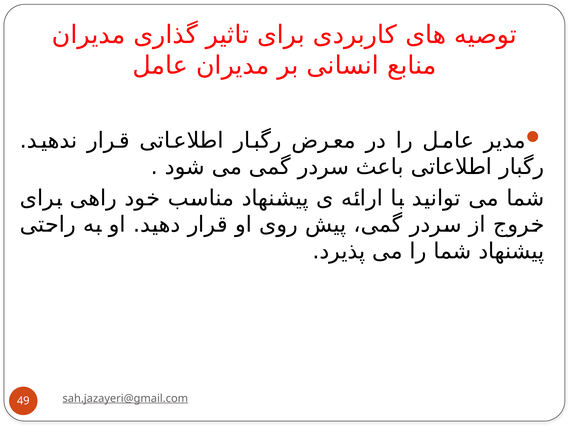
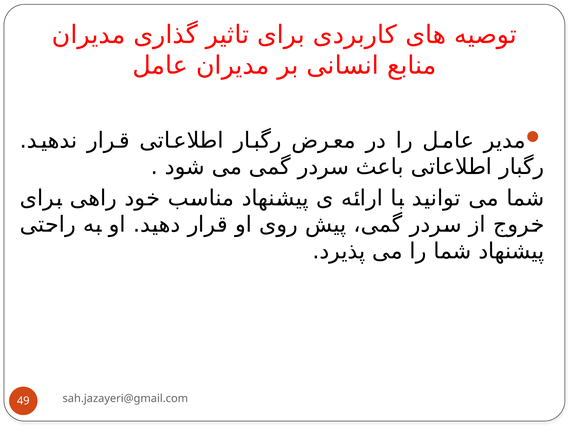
sah.jazayeri@gmail.com underline: present -> none (125, 398)
